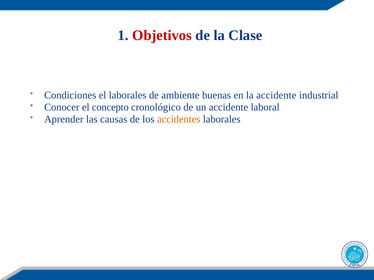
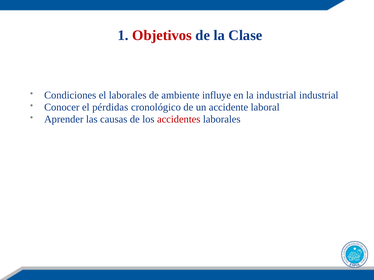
buenas: buenas -> influye (217, 95)
la accidente: accidente -> industrial (276, 95)
concepto: concepto -> pérdidas (110, 107)
accidentes colour: orange -> red (179, 119)
